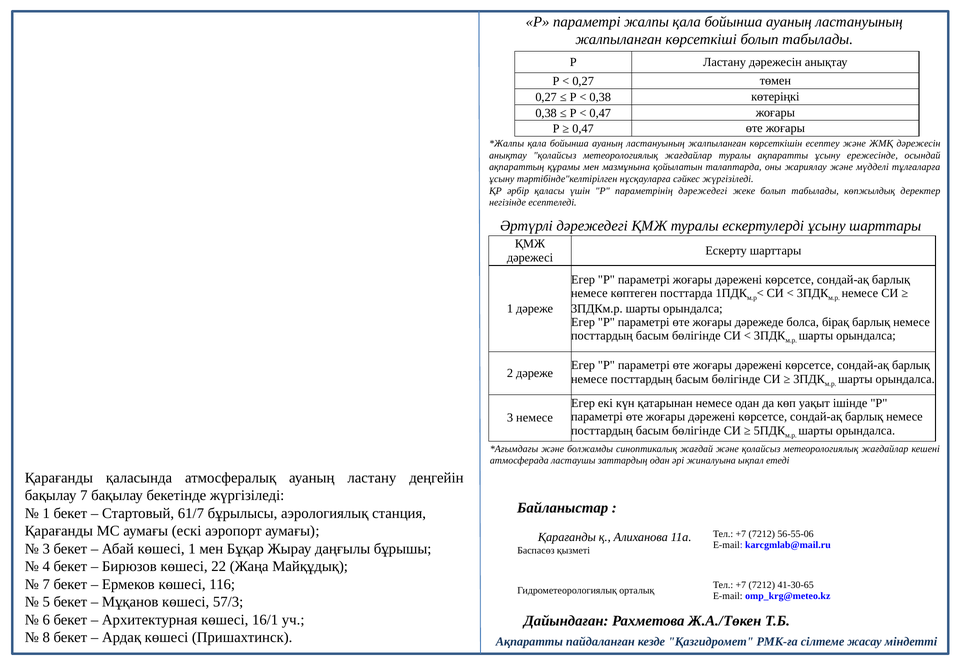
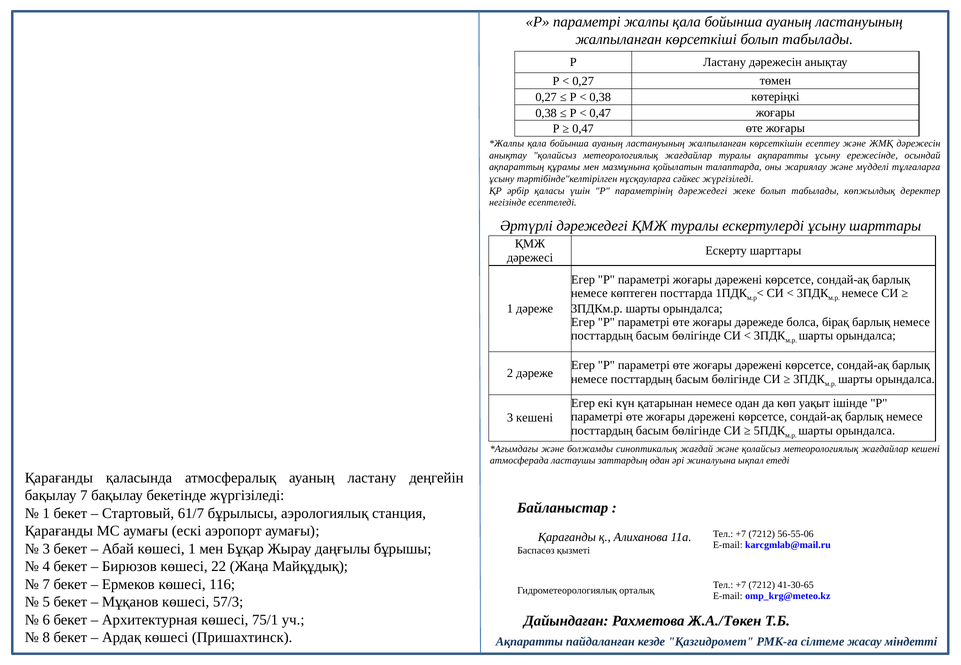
3 немесе: немесе -> кешені (535, 418)
16/1: 16/1 -> 75/1 (265, 620)
